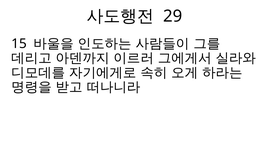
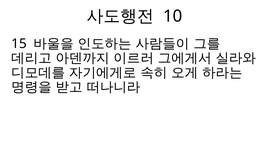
29: 29 -> 10 (173, 16)
